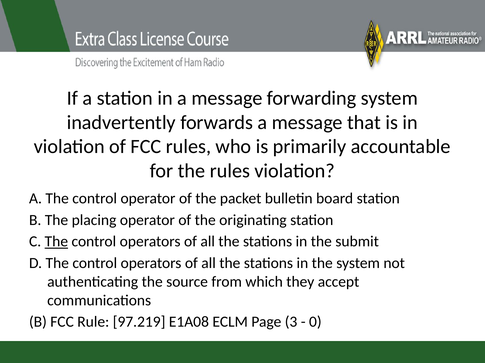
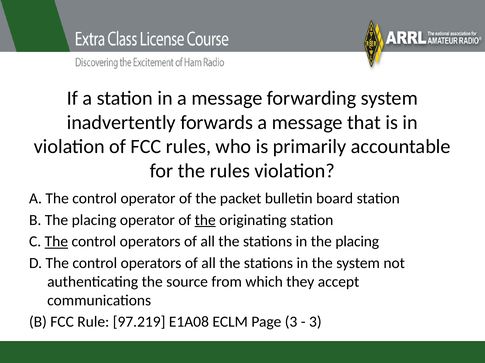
the underline: none -> present (205, 220)
in the submit: submit -> placing (357, 242)
0: 0 -> 3 (315, 323)
